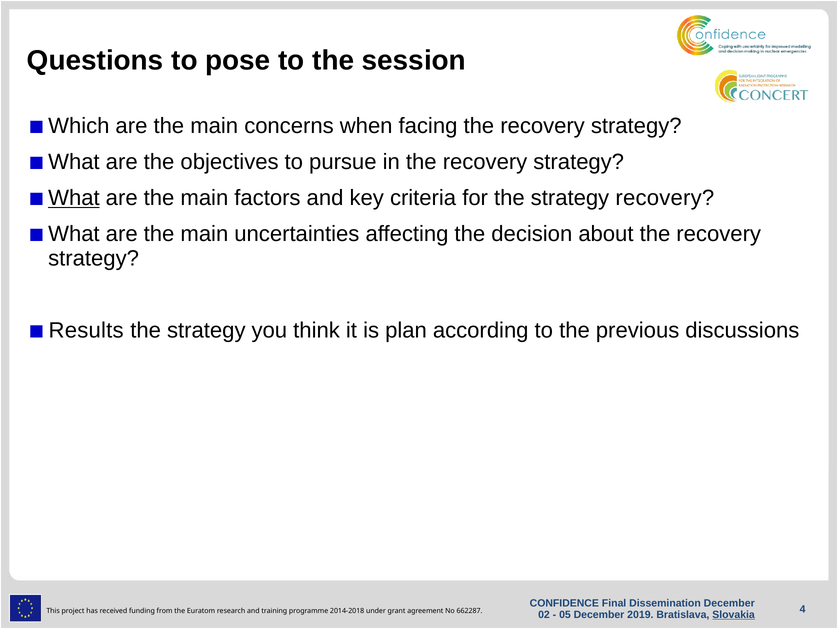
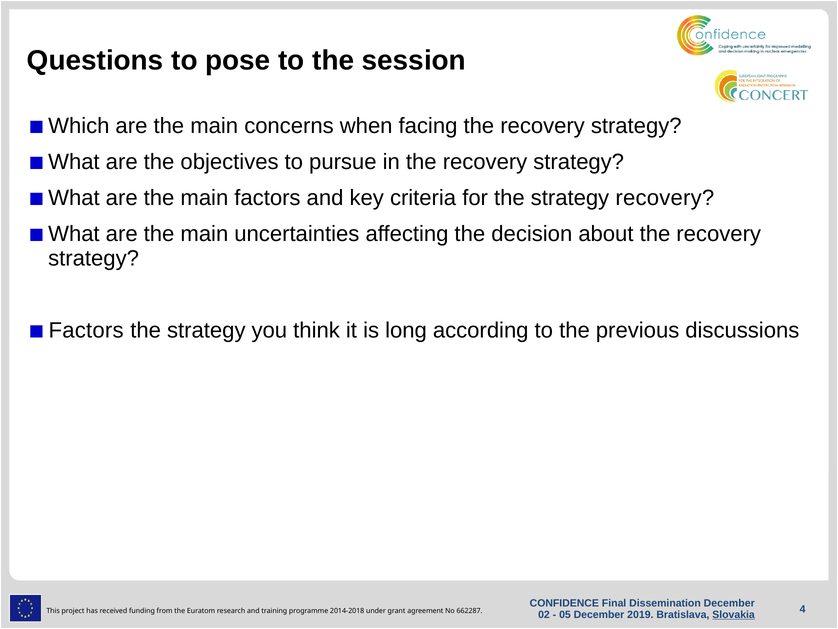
What underline: present -> none (74, 198)
Results: Results -> Factors (86, 330)
plan: plan -> long (406, 330)
